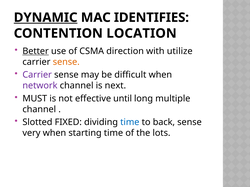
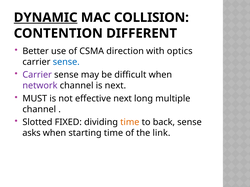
IDENTIFIES: IDENTIFIES -> COLLISION (151, 18)
LOCATION: LOCATION -> DIFFERENT (142, 33)
Better underline: present -> none (36, 51)
utilize: utilize -> optics (180, 51)
sense colour: orange -> blue (66, 62)
effective until: until -> next (123, 99)
time colour: blue -> orange (130, 123)
very: very -> asks (31, 133)
lots: lots -> link (161, 133)
